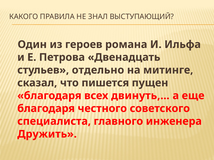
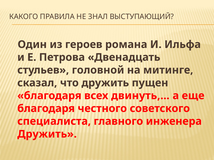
отдельно: отдельно -> головной (98, 70)
что пишется: пишется -> дружить (105, 83)
